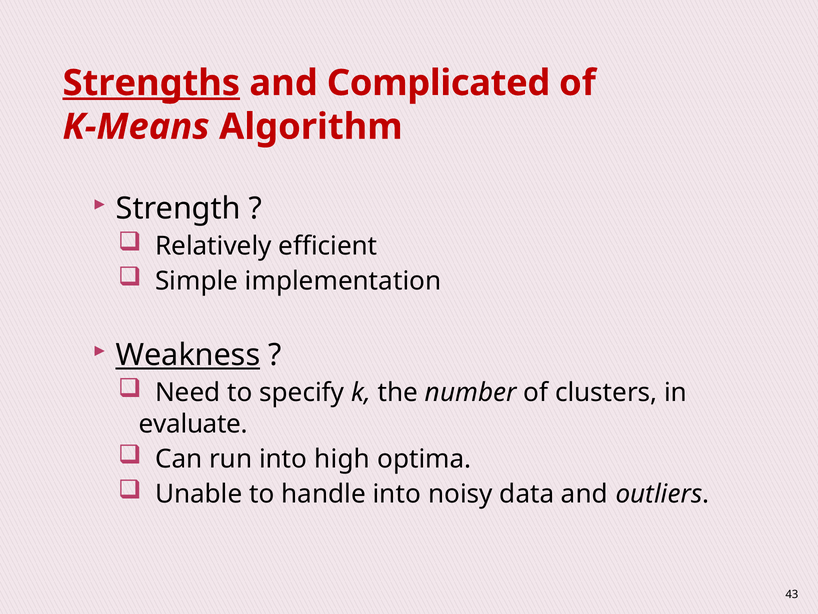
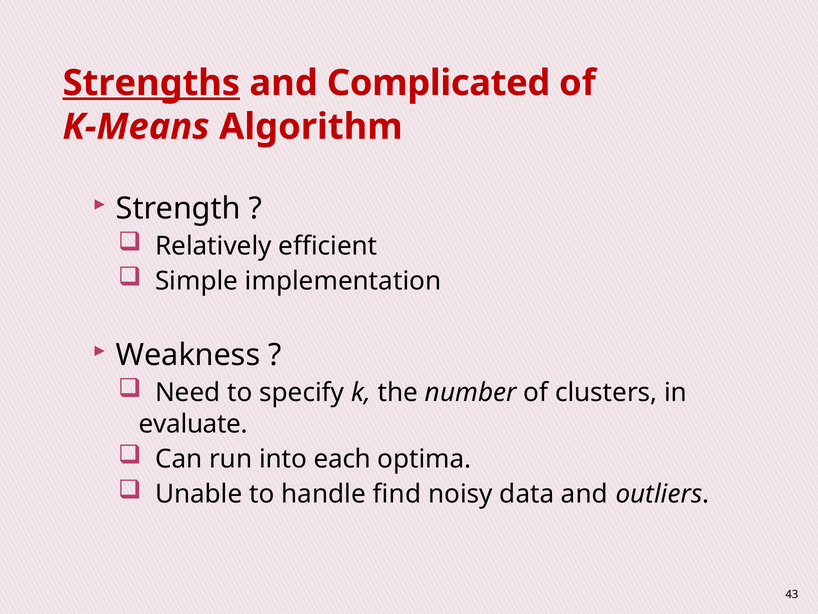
Weakness underline: present -> none (188, 355)
high: high -> each (342, 459)
handle into: into -> find (397, 494)
